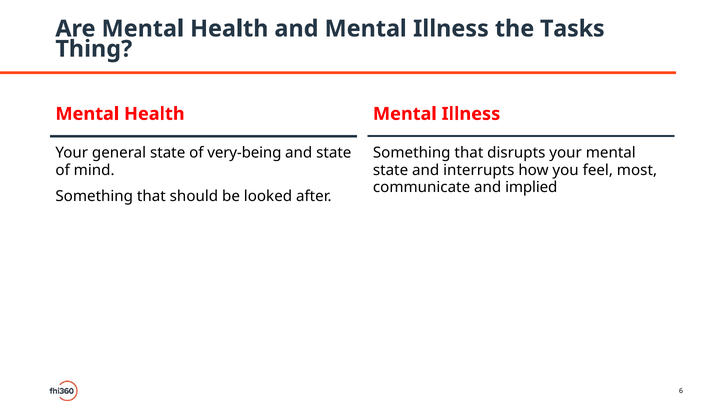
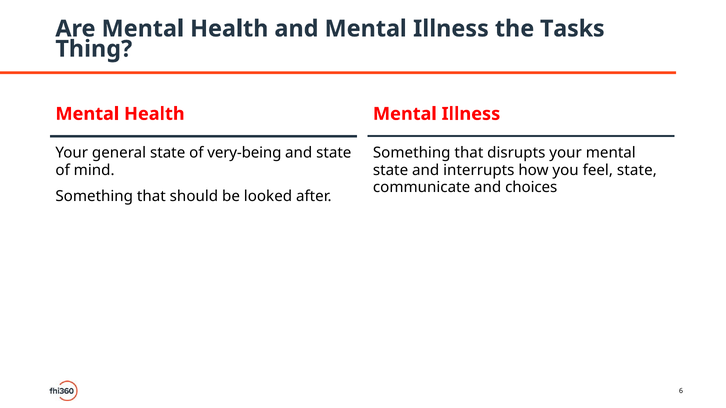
feel most: most -> state (637, 170)
implied: implied -> choices (531, 188)
